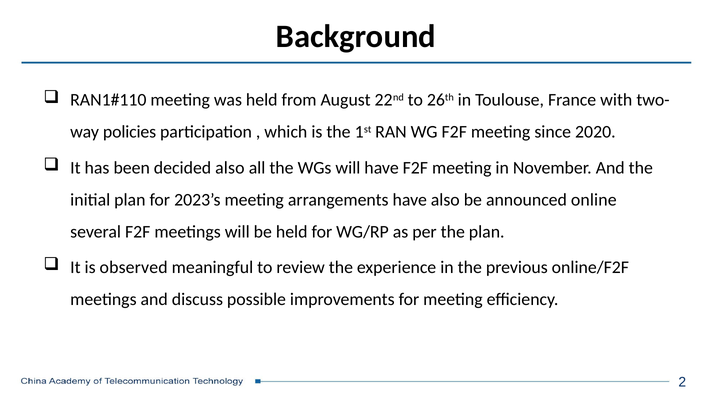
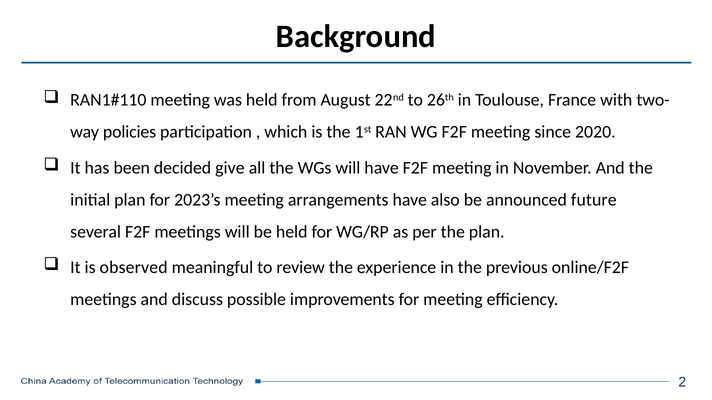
decided also: also -> give (230, 168)
online: online -> future (594, 200)
